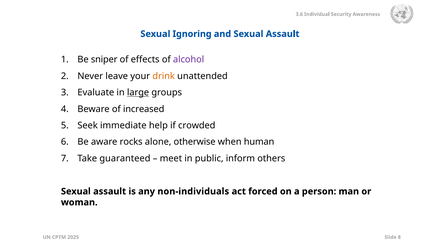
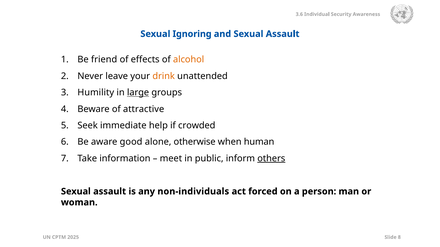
sniper: sniper -> friend (104, 60)
alcohol colour: purple -> orange (189, 60)
Evaluate: Evaluate -> Humility (96, 93)
increased: increased -> attractive (144, 109)
rocks: rocks -> good (131, 142)
guaranteed: guaranteed -> information (125, 159)
others underline: none -> present (271, 159)
